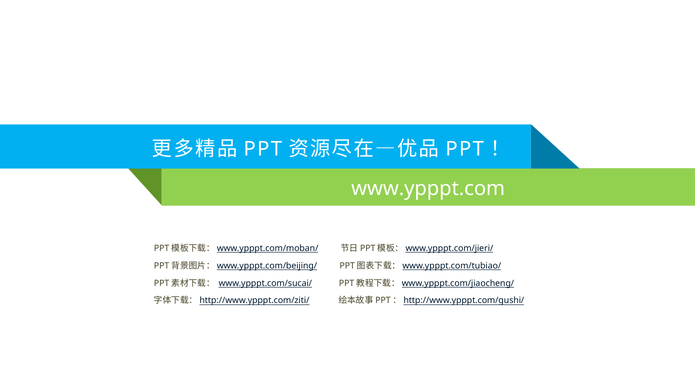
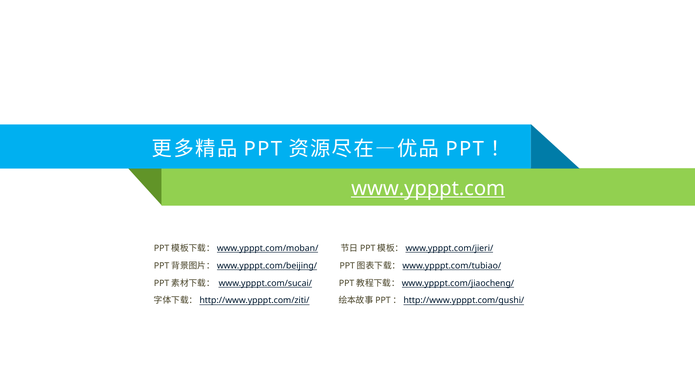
www.ypppt.com underline: none -> present (428, 188)
